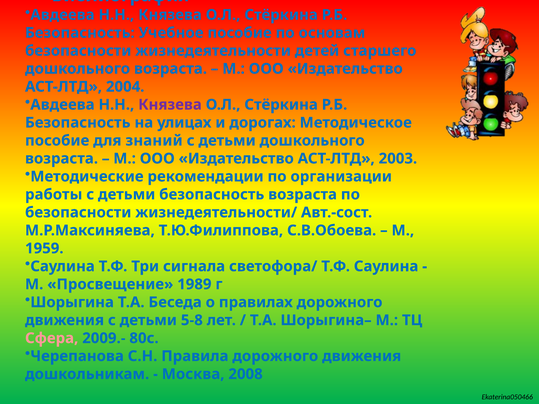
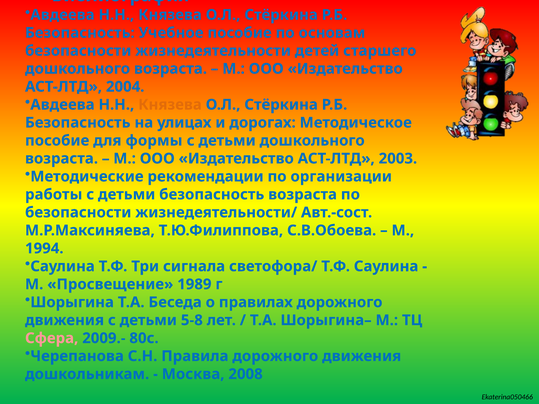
Князева colour: purple -> orange (170, 105)
знаний: знаний -> формы (154, 141)
1959: 1959 -> 1994 (44, 249)
